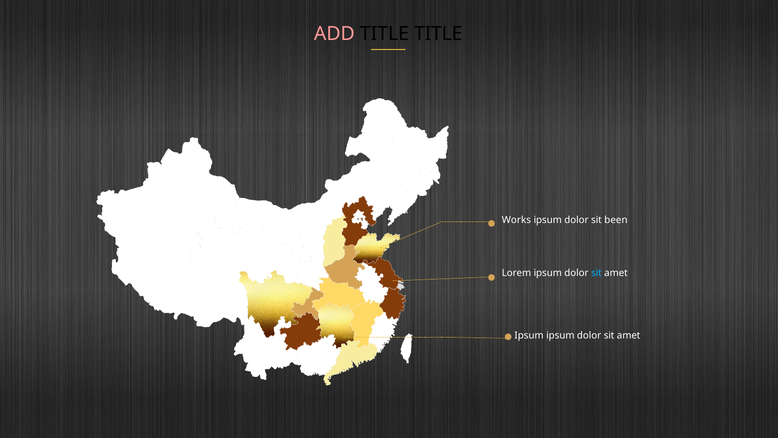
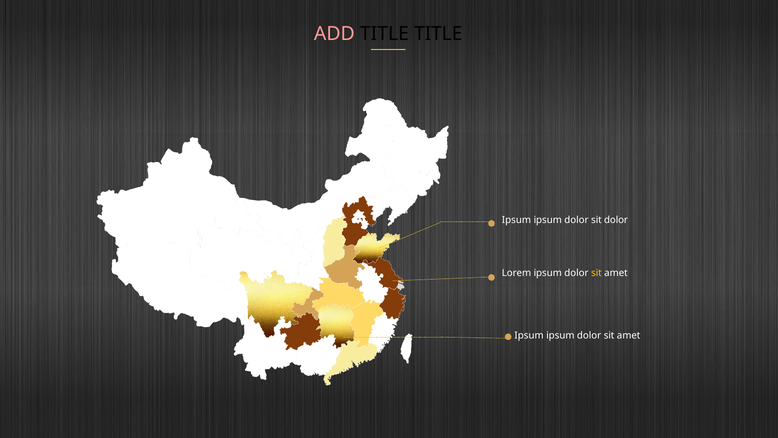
Works: Works -> Ipsum (516, 220)
sit been: been -> dolor (616, 220)
sit colour: light blue -> yellow (596, 273)
